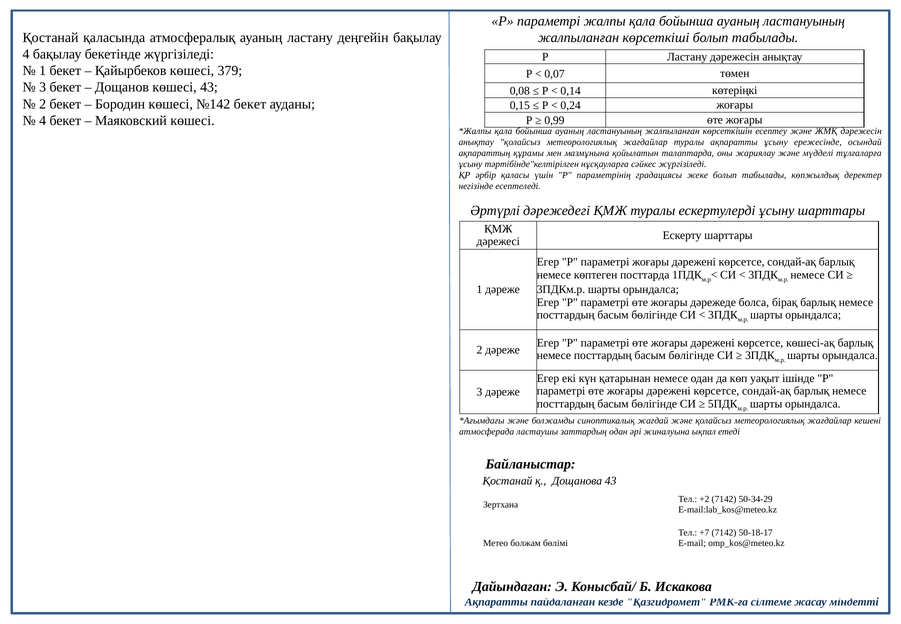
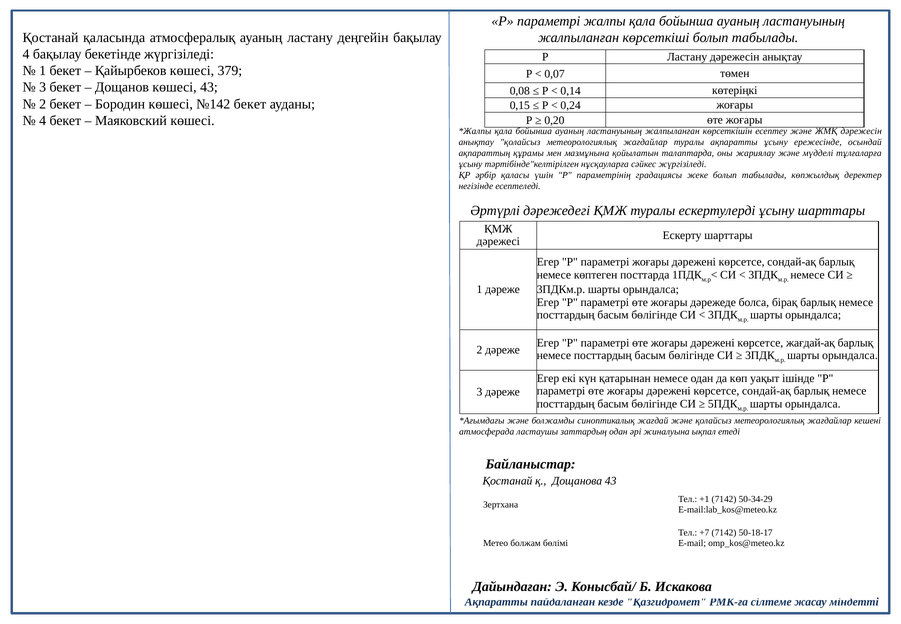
0,99: 0,99 -> 0,20 (554, 120)
көшесі-ақ: көшесі-ақ -> жағдай-ақ (811, 343)
+2: +2 -> +1 (704, 499)
